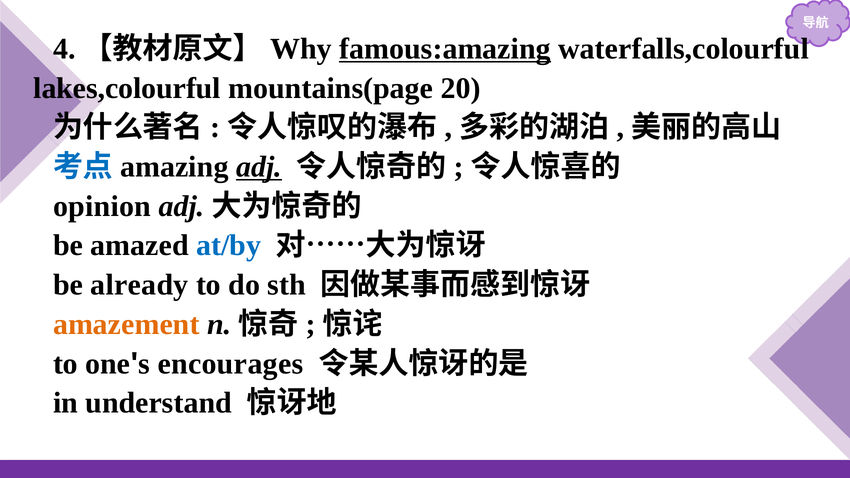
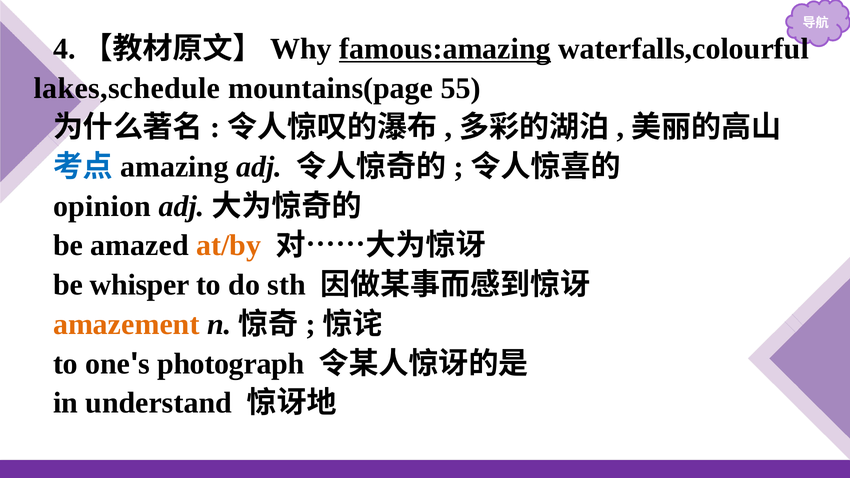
lakes,colourful: lakes,colourful -> lakes,schedule (127, 88)
20: 20 -> 55 (461, 88)
adj underline: present -> none (259, 167)
at/by colour: blue -> orange (229, 246)
already: already -> whisper (140, 285)
encourages: encourages -> photograph (231, 364)
